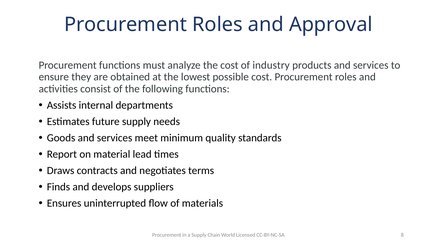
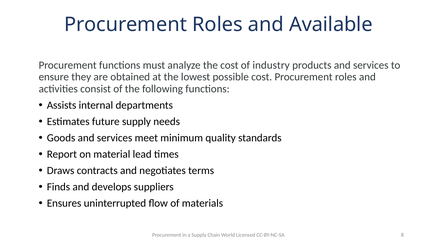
Approval: Approval -> Available (331, 24)
